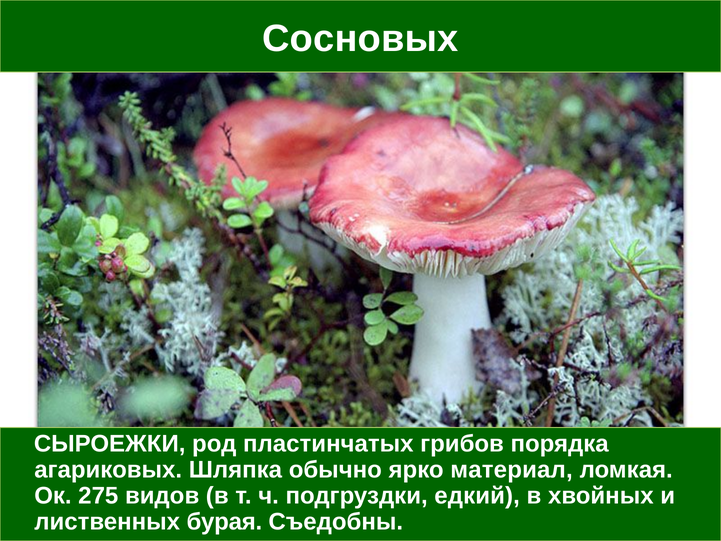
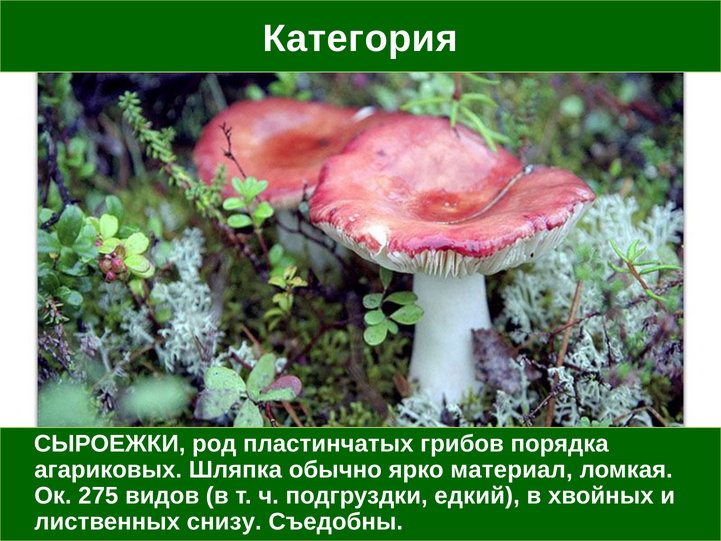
Сосновых: Сосновых -> Категория (360, 39)
бурая: бурая -> снизу (224, 522)
